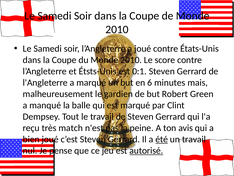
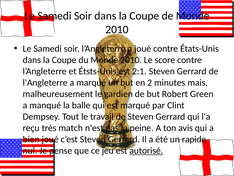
0:1: 0:1 -> 2:1 (139, 71)
6: 6 -> 2 (150, 82)
été underline: present -> none (162, 139)
un travail: travail -> rapide (194, 139)
